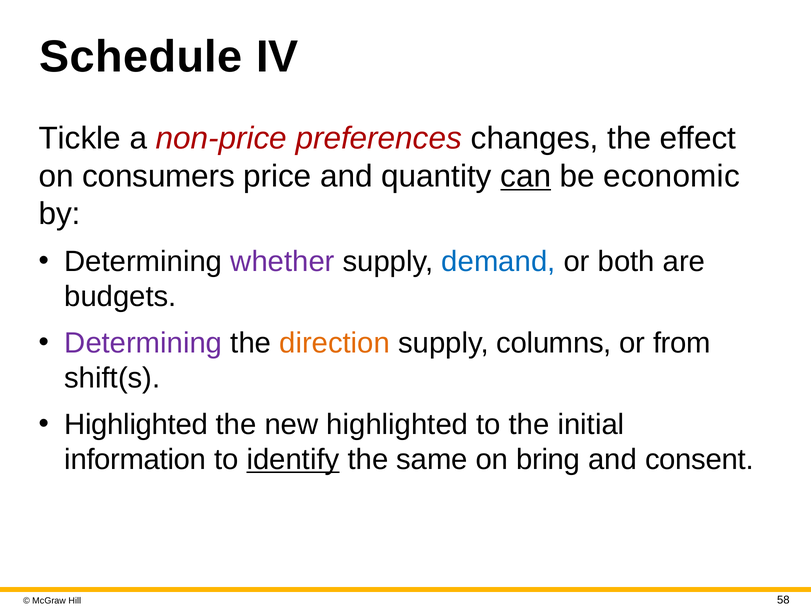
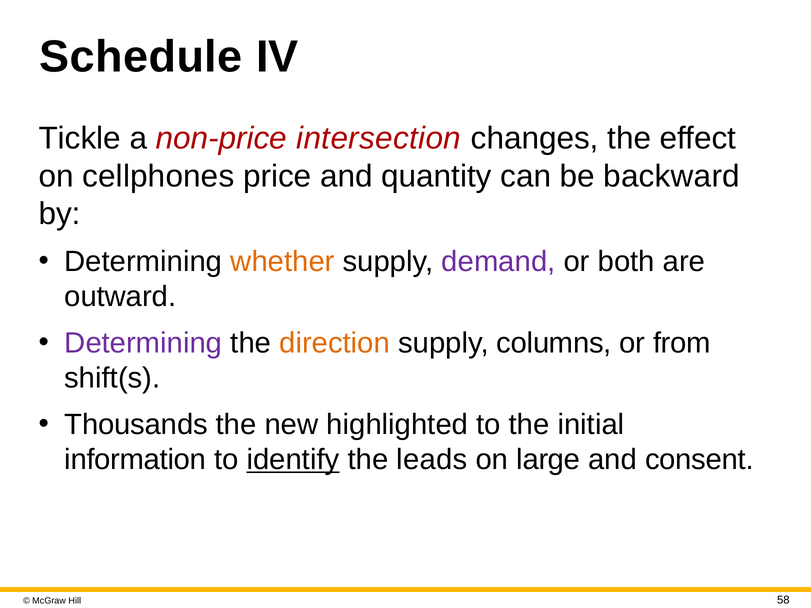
preferences: preferences -> intersection (379, 138)
consumers: consumers -> cellphones (158, 176)
can underline: present -> none (526, 176)
economic: economic -> backward (672, 176)
whether colour: purple -> orange (282, 262)
demand colour: blue -> purple (498, 262)
budgets: budgets -> outward (120, 297)
Highlighted: Highlighted -> Thousands (136, 425)
same: same -> leads (432, 460)
bring: bring -> large (548, 460)
